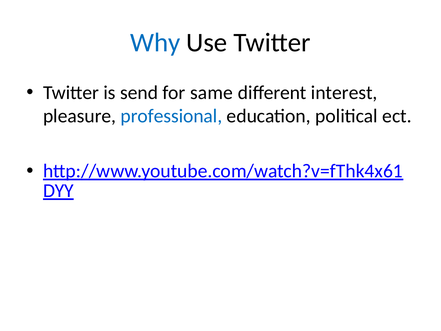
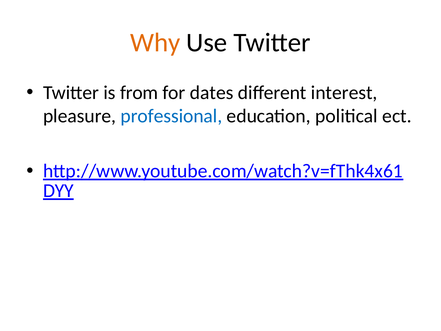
Why colour: blue -> orange (155, 43)
send: send -> from (139, 93)
same: same -> dates (212, 93)
